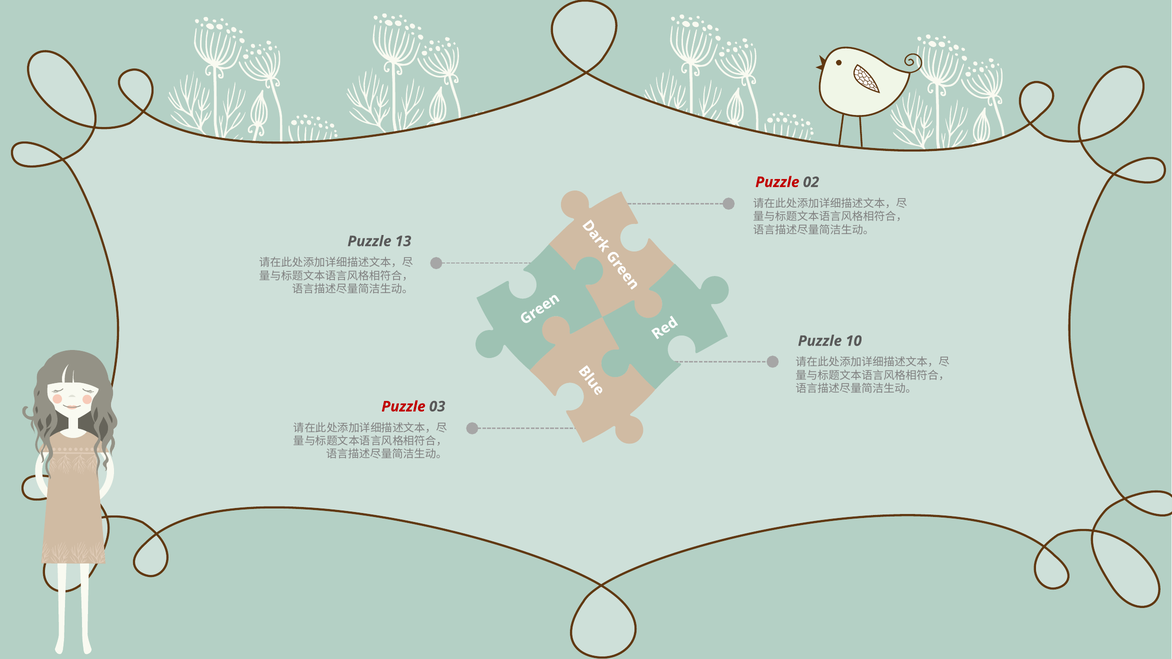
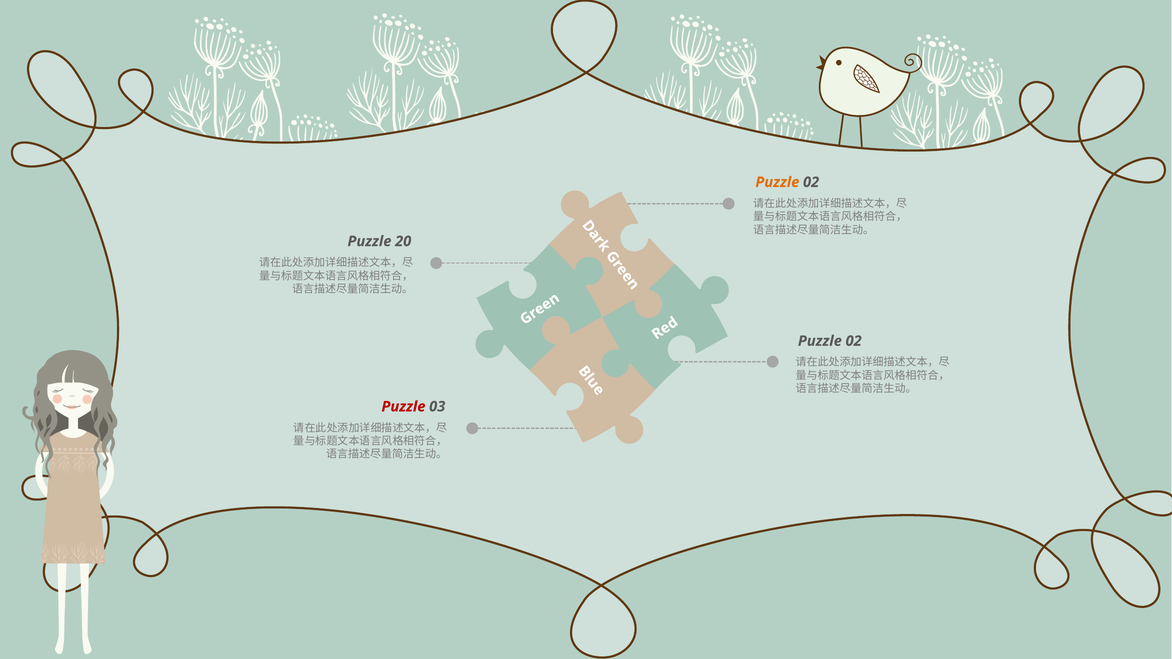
Puzzle colour: red -> orange (777, 182)
13: 13 -> 20 (403, 241)
10: 10 -> 02 (854, 341)
